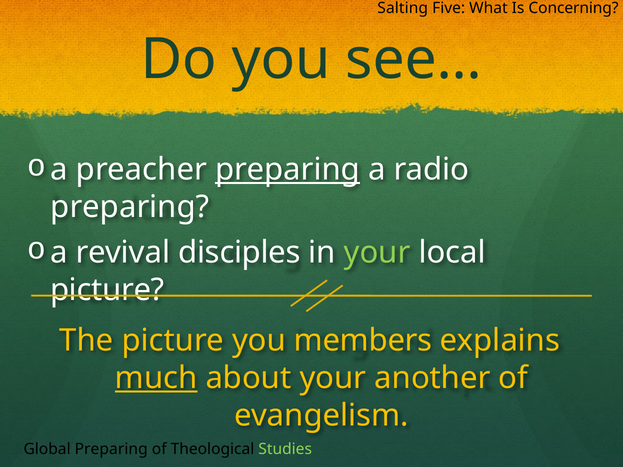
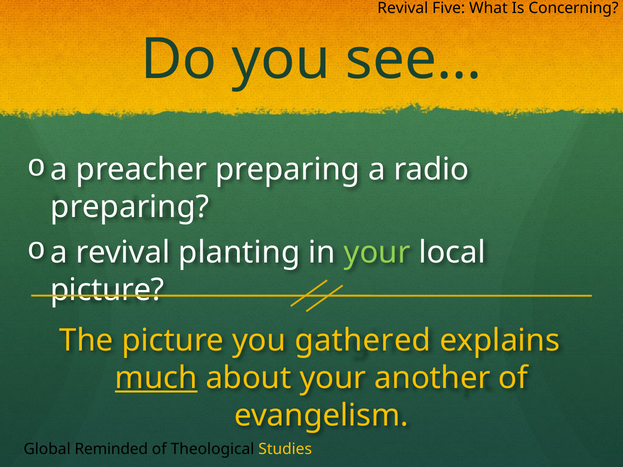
Salting: Salting -> Revival (403, 8)
preparing underline: present -> none (288, 170)
disciples: disciples -> planting (239, 253)
members: members -> gathered (363, 341)
Global Preparing: Preparing -> Reminded (111, 450)
Studies colour: light green -> yellow (285, 450)
